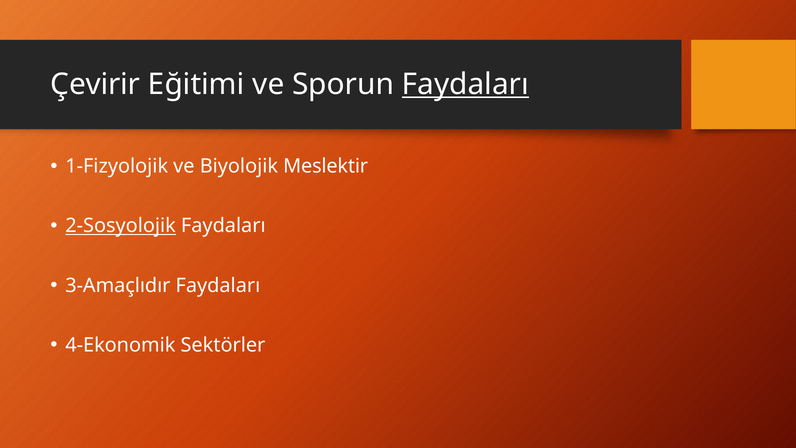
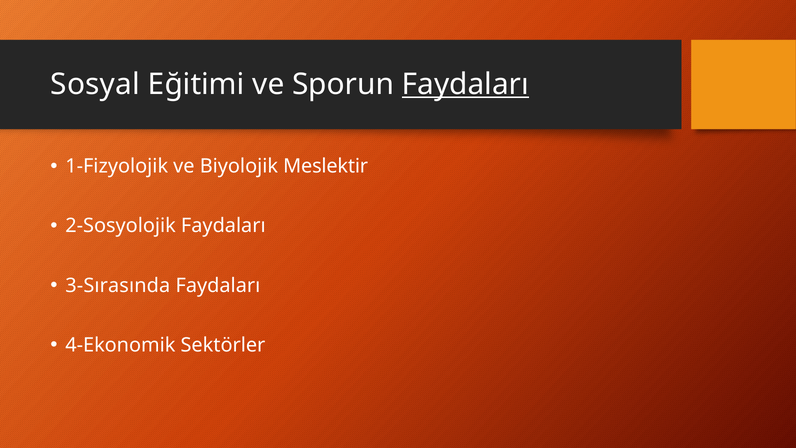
Çevirir: Çevirir -> Sosyal (95, 84)
2-Sosyolojik underline: present -> none (121, 226)
3-Amaçlıdır: 3-Amaçlıdır -> 3-Sırasında (118, 285)
